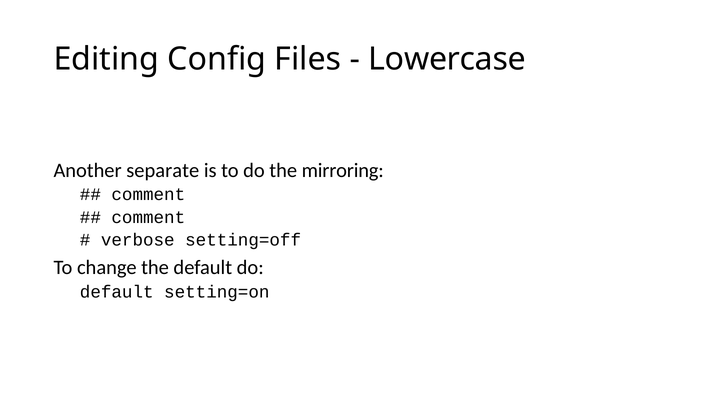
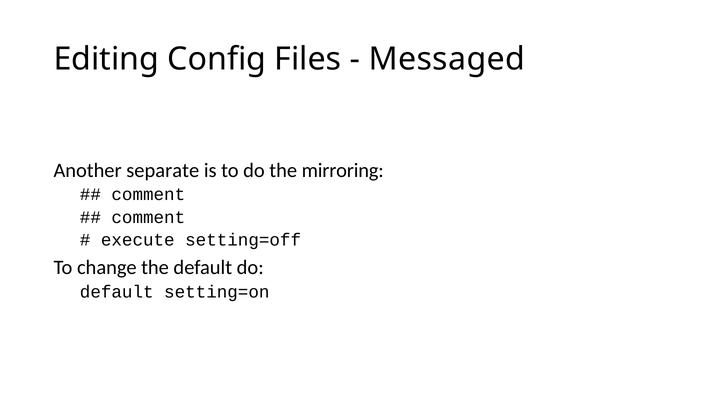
Lowercase: Lowercase -> Messaged (447, 59)
verbose: verbose -> execute (138, 240)
